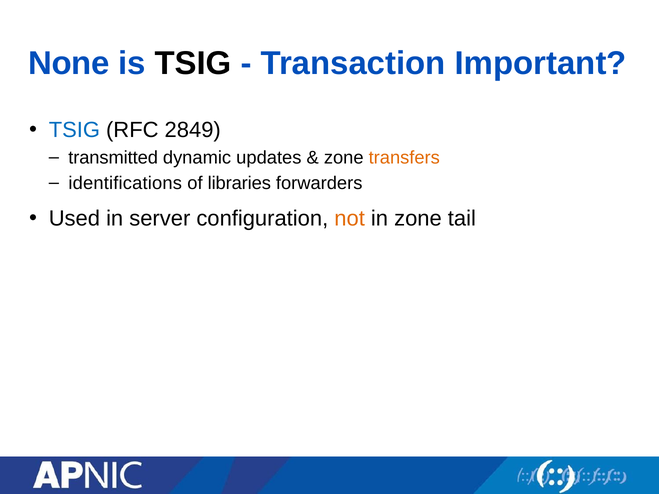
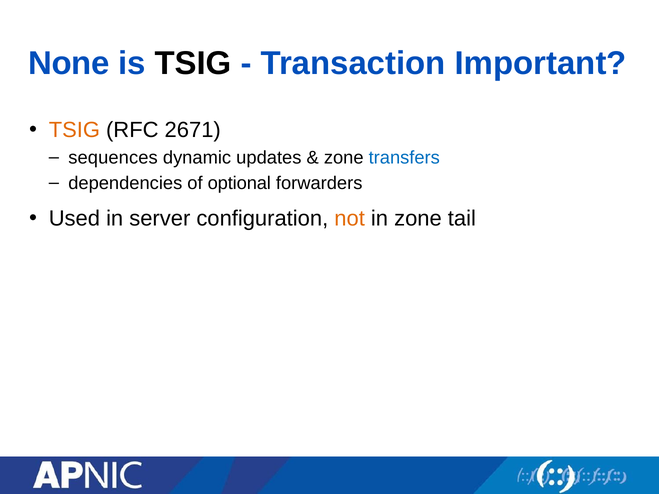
TSIG colour: blue -> orange (74, 130)
2849: 2849 -> 2671 (193, 130)
transmitted: transmitted -> sequences (113, 158)
transfers colour: orange -> blue (404, 158)
identifications: identifications -> dependencies (125, 183)
libraries: libraries -> optional (239, 183)
